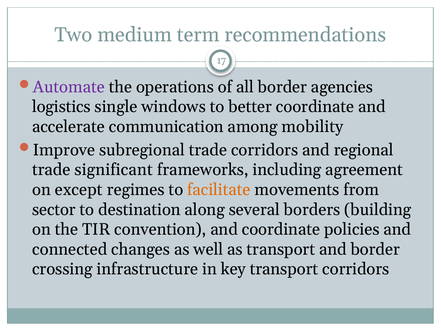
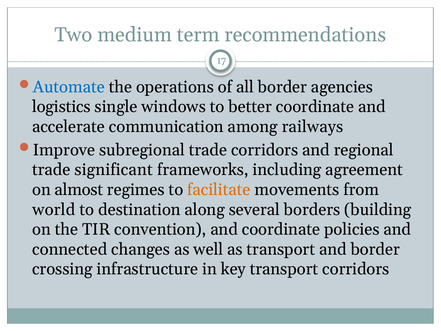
Automate colour: purple -> blue (69, 87)
mobility: mobility -> railways (313, 127)
except: except -> almost (79, 190)
sector: sector -> world (54, 209)
